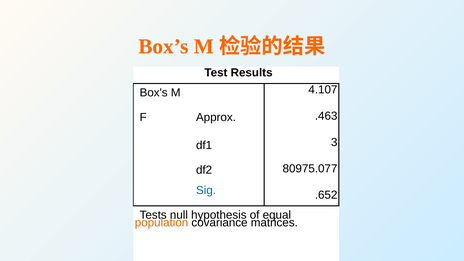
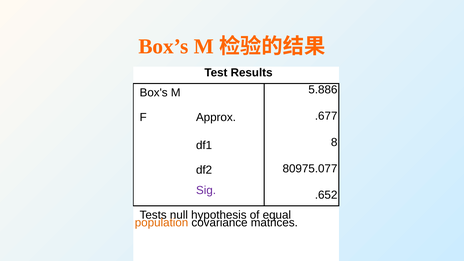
4.107: 4.107 -> 5.886 (323, 90)
.463: .463 -> .677 (326, 116)
3: 3 -> 8 (334, 142)
Sig colour: blue -> purple (206, 191)
